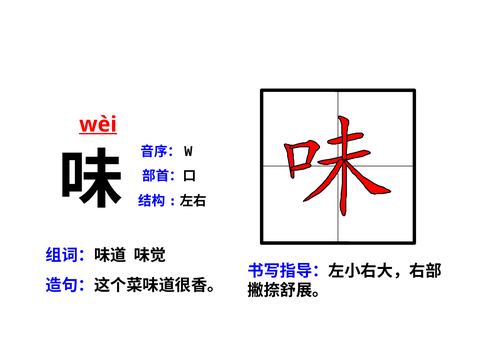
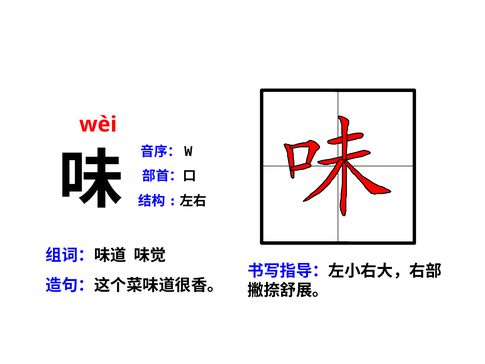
wèi underline: present -> none (98, 124)
